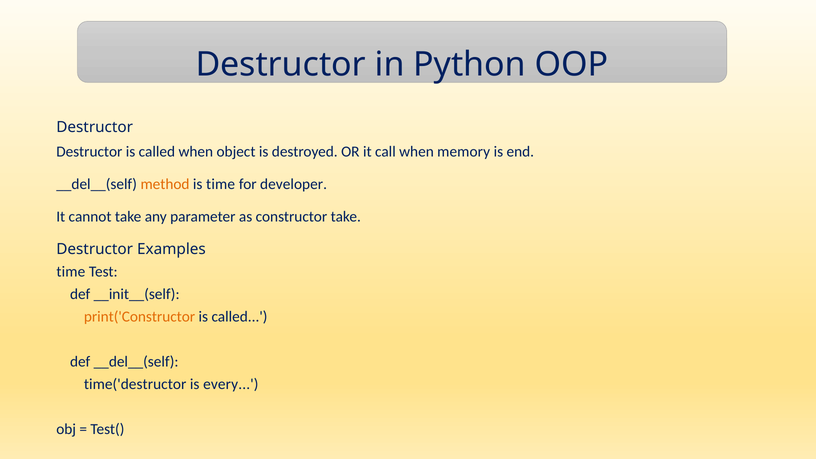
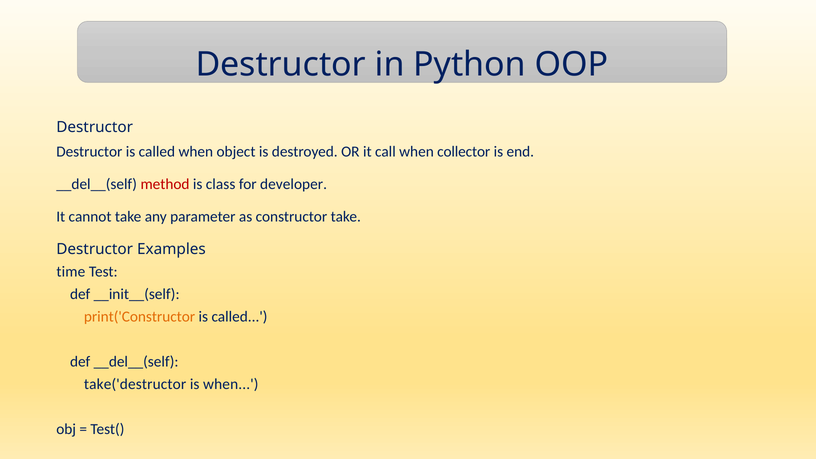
memory: memory -> collector (464, 152)
method colour: orange -> red (165, 184)
is time: time -> class (221, 184)
time('destructor: time('destructor -> take('destructor (135, 384)
is every: every -> when (231, 384)
